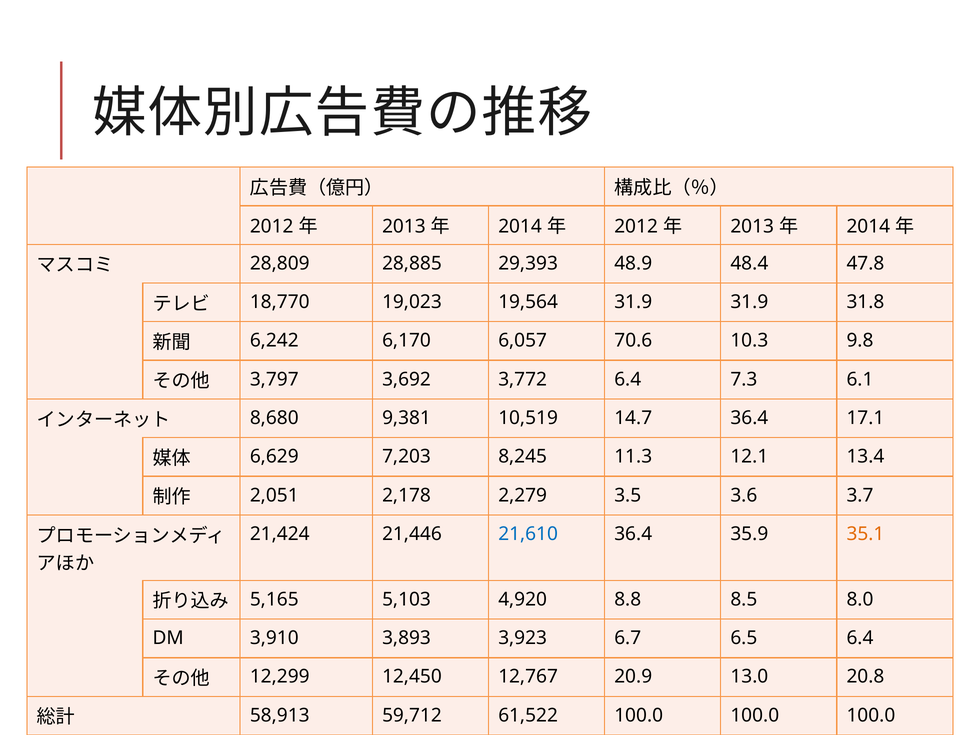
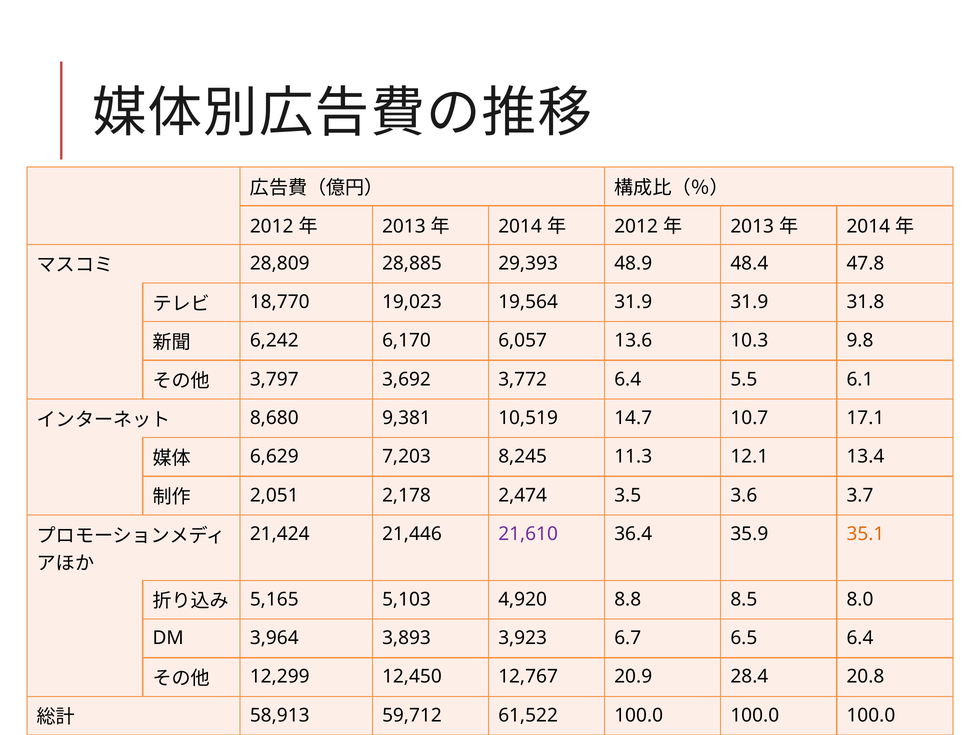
70.6: 70.6 -> 13.6 (633, 341)
7.3: 7.3 -> 5.5 (744, 379)
14.7 36.4: 36.4 -> 10.7 (749, 418)
2,279: 2,279 -> 2,474 (523, 495)
21,610 colour: blue -> purple (528, 534)
3,910: 3,910 -> 3,964 (274, 638)
13.0: 13.0 -> 28.4 (749, 677)
